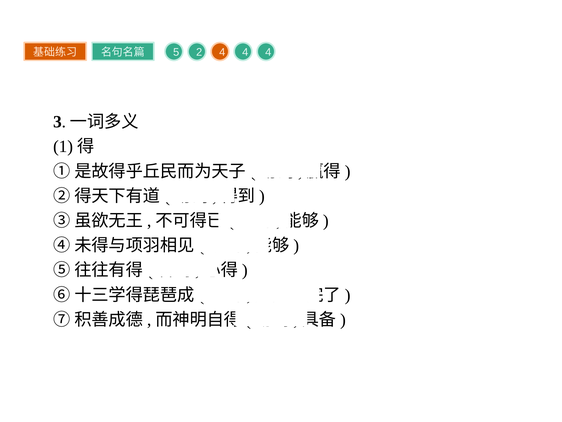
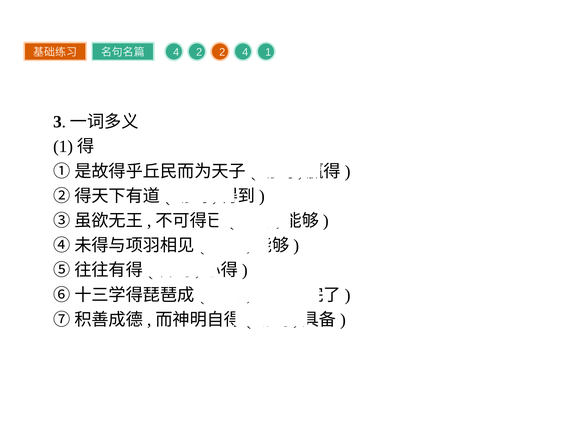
5: 5 -> 4 (176, 52)
2 4: 4 -> 2 (222, 52)
4: 4 -> 1 (268, 52)
